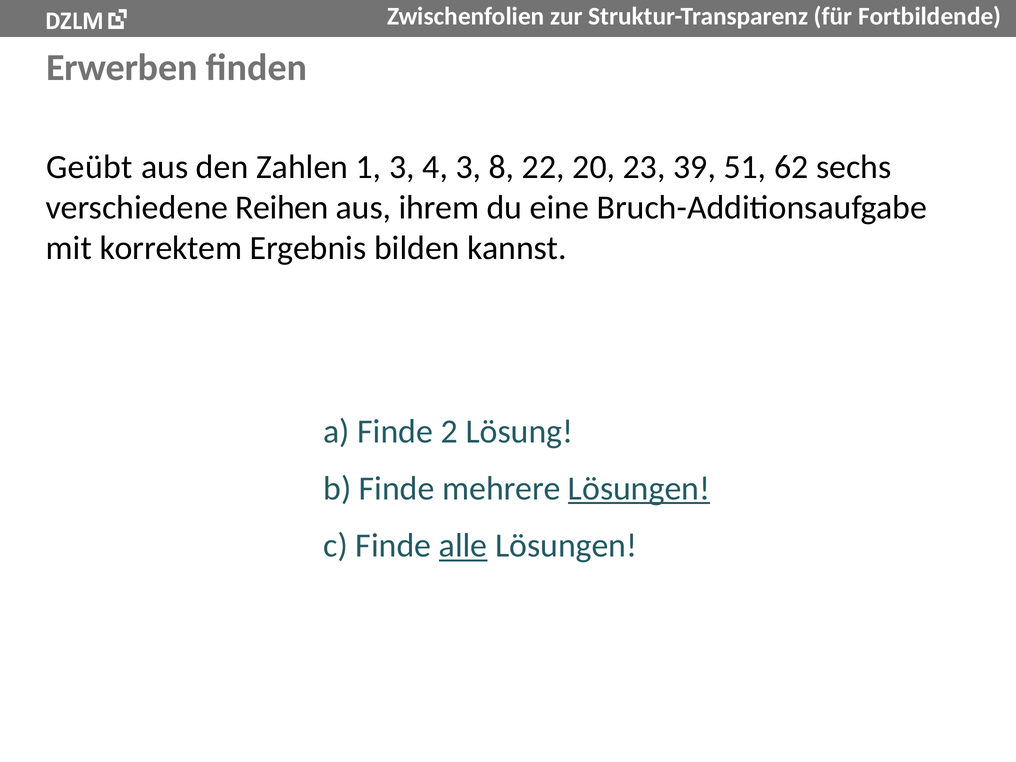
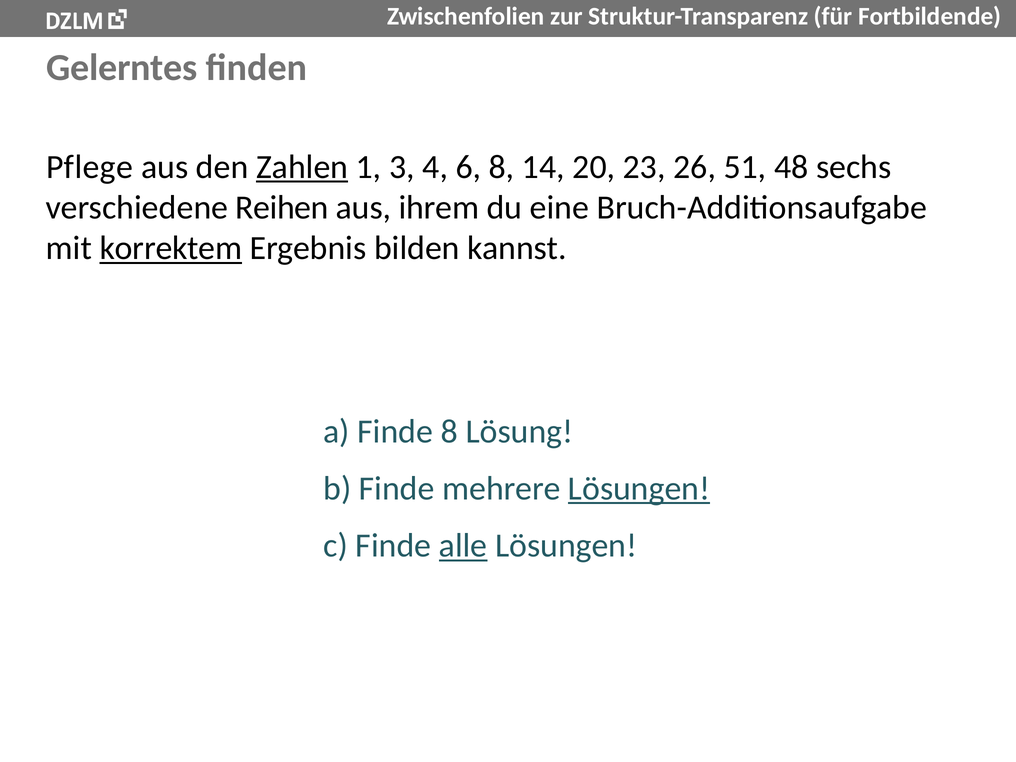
Erwerben: Erwerben -> Gelerntes (122, 68)
Geübt: Geübt -> Pflege (89, 167)
Zahlen underline: none -> present (302, 167)
4 3: 3 -> 6 (468, 167)
22: 22 -> 14 (543, 167)
39: 39 -> 26 (695, 167)
62: 62 -> 48 (791, 167)
korrektem underline: none -> present (171, 248)
Finde 2: 2 -> 8 (449, 431)
